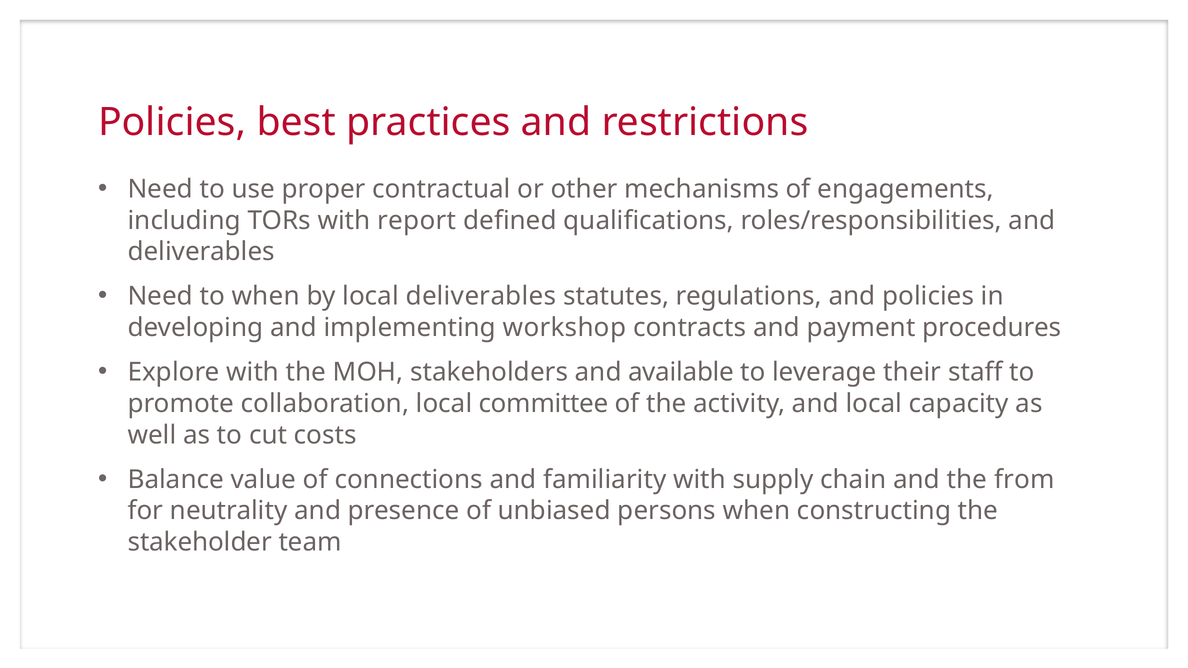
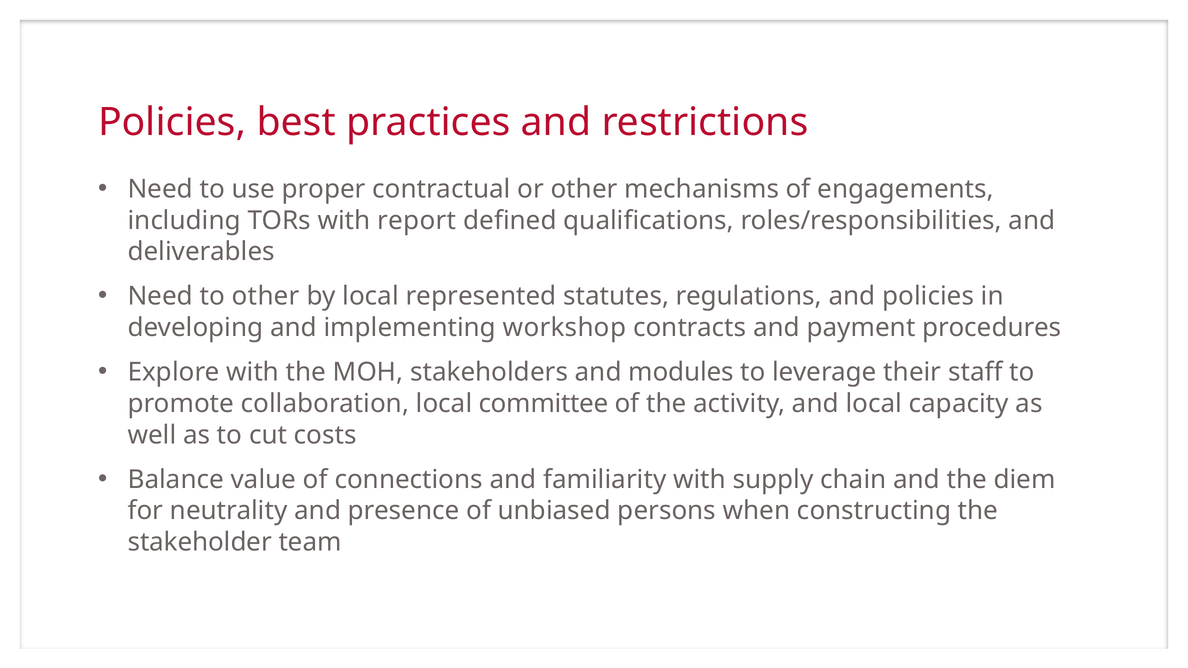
to when: when -> other (266, 296)
local deliverables: deliverables -> represented (481, 296)
available: available -> modules (681, 372)
from: from -> diem (1025, 480)
